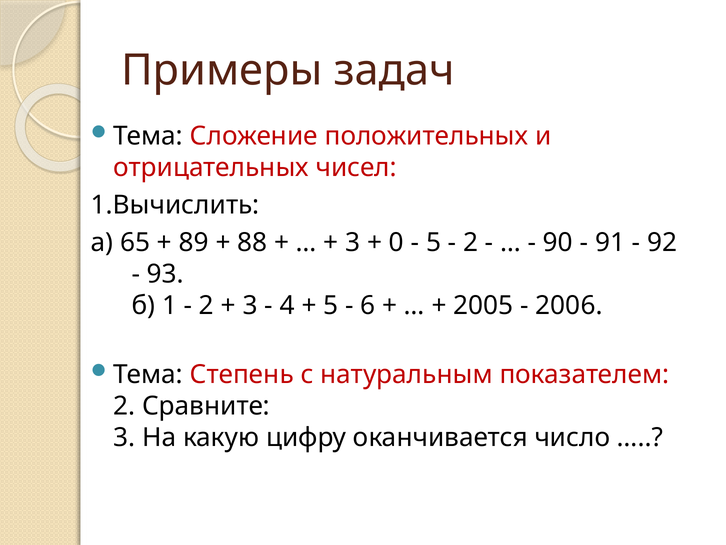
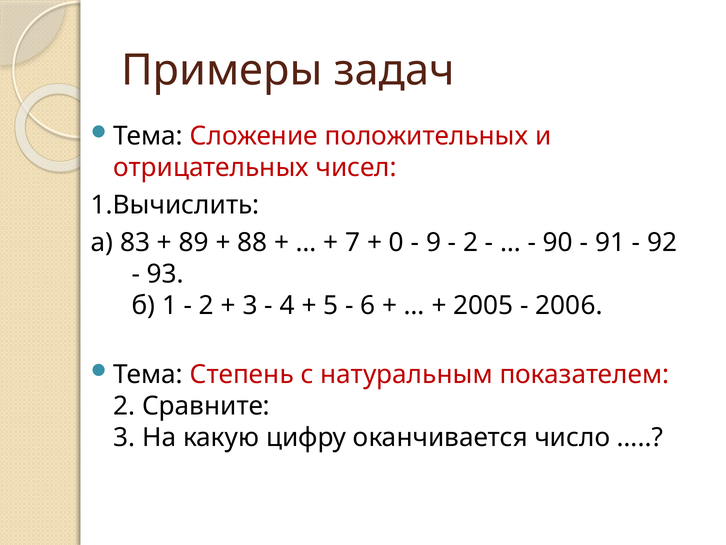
65: 65 -> 83 (135, 243)
3: 3 -> 7 (353, 243)
5: 5 -> 9 (434, 243)
